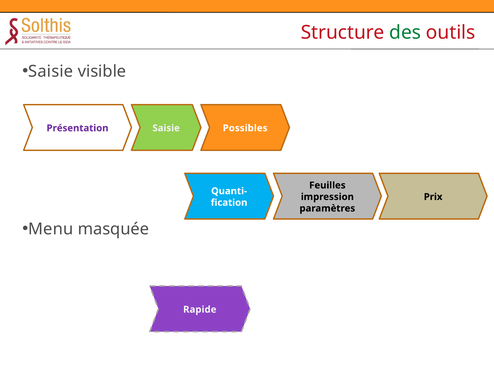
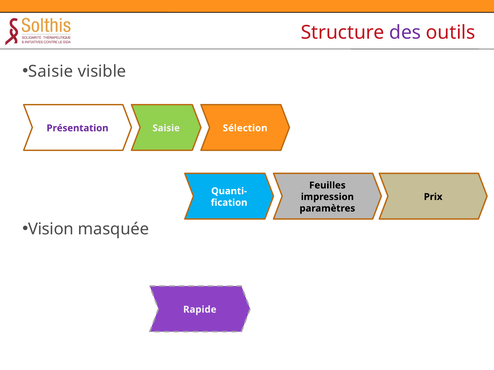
des colour: green -> purple (405, 32)
Possibles: Possibles -> Sélection (245, 128)
Menu: Menu -> Vision (51, 229)
